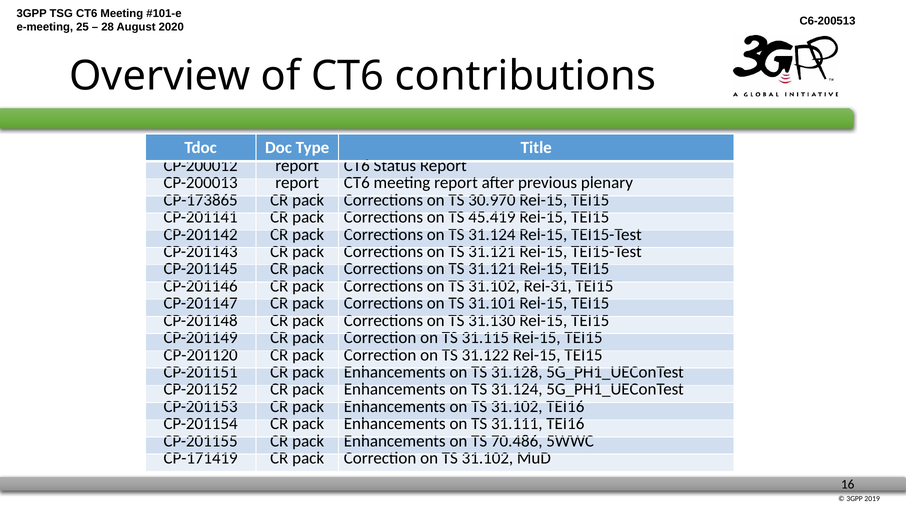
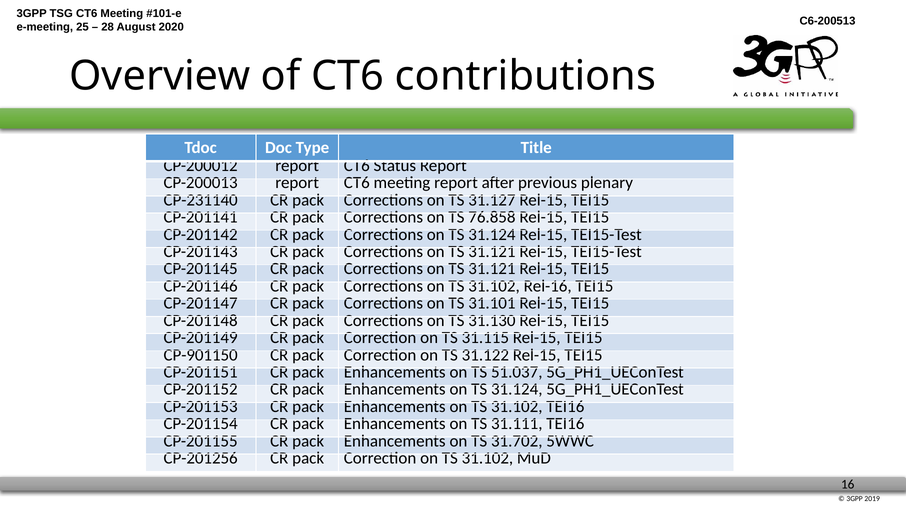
CP-173865: CP-173865 -> CP-231140 (201, 200)
30.970: 30.970 -> 31.127 (492, 200)
45.419: 45.419 -> 76.858 (492, 217)
Rel-31: Rel-31 -> Rel-16 (548, 286)
CP-201120: CP-201120 -> CP-901150 (201, 355)
31.128: 31.128 -> 51.037 (517, 372)
70.486: 70.486 -> 31.702 (517, 441)
CP-171419: CP-171419 -> CP-201256 (201, 458)
